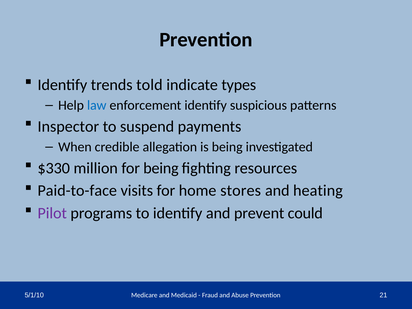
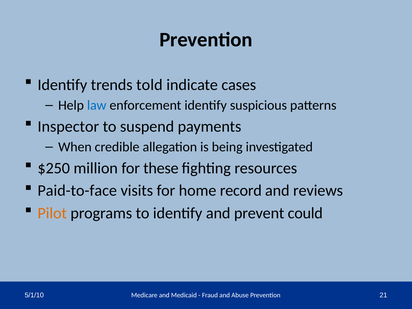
types: types -> cases (239, 85)
$330: $330 -> $250 (54, 168)
for being: being -> these (161, 168)
stores: stores -> record (241, 191)
heating: heating -> reviews (318, 191)
Pilot colour: purple -> orange (52, 213)
